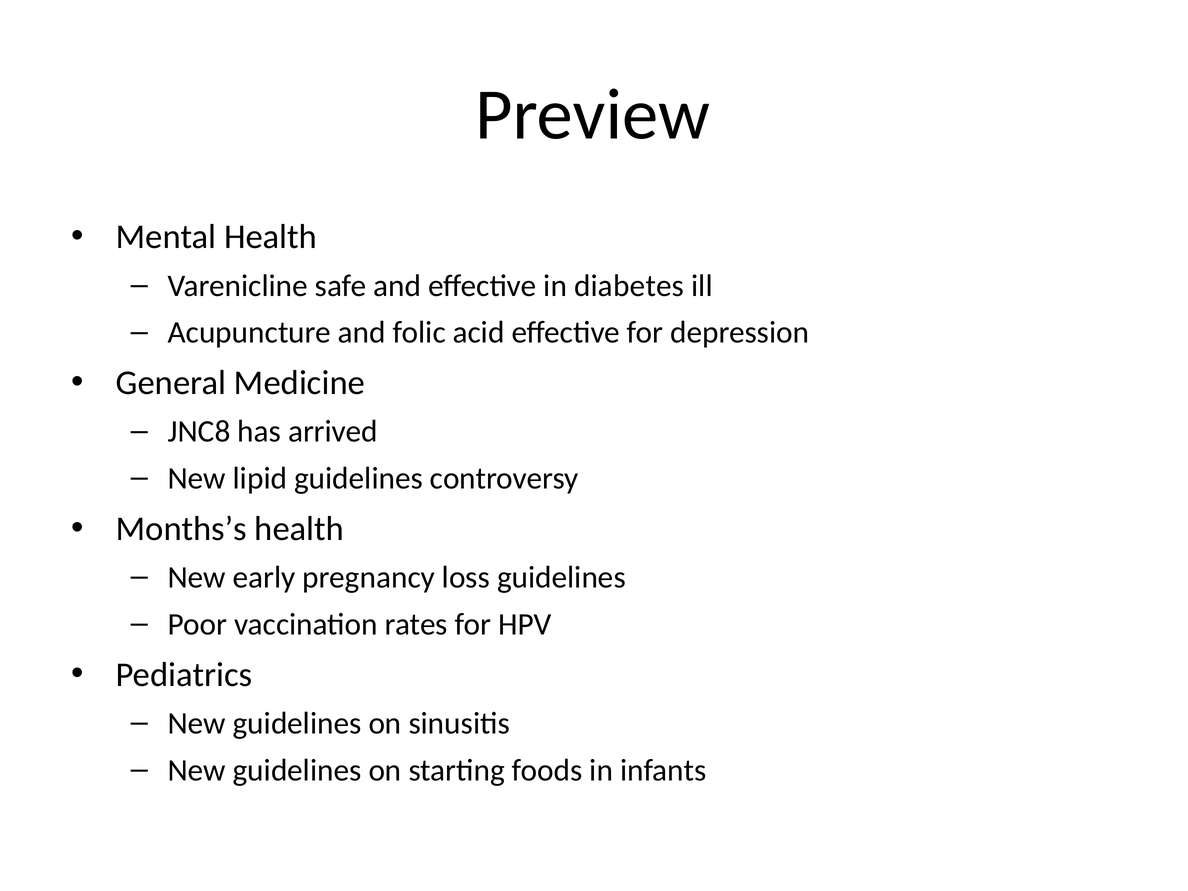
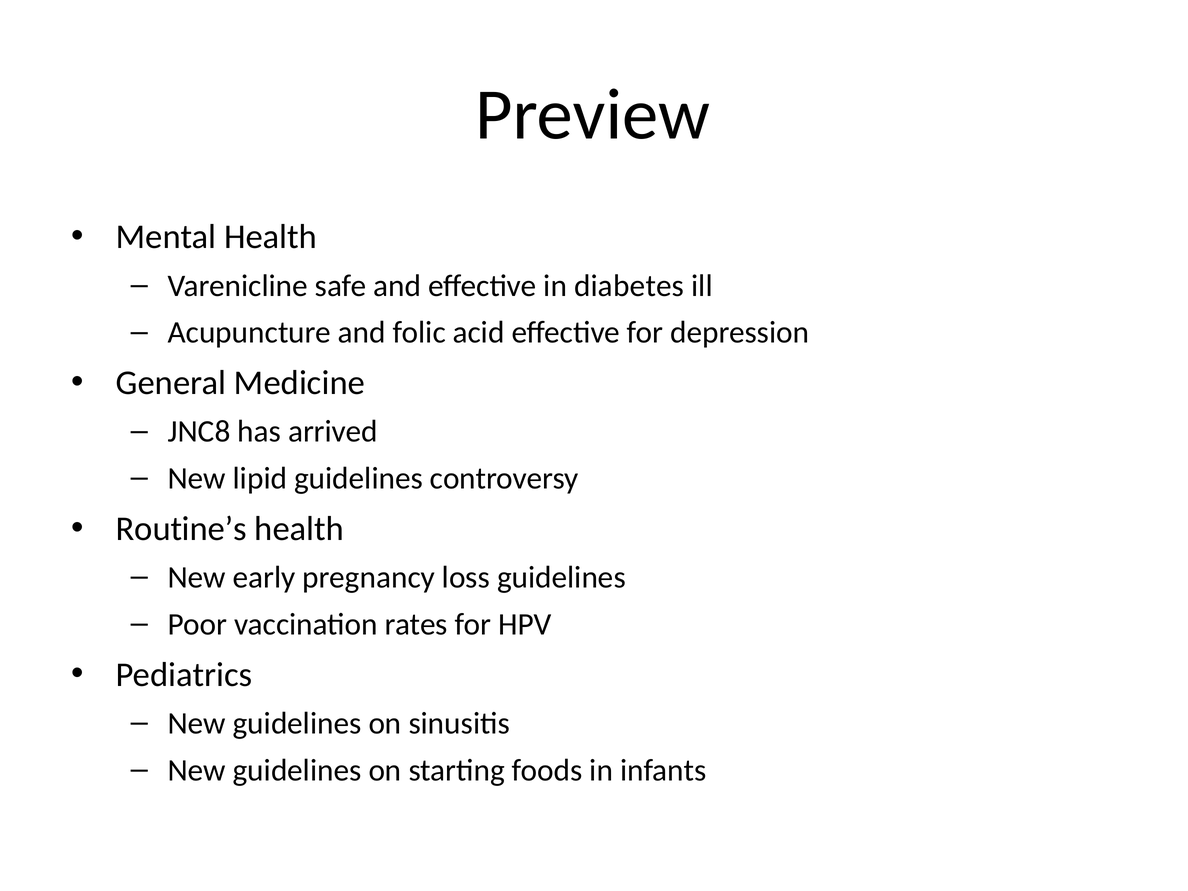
Months’s: Months’s -> Routine’s (181, 529)
